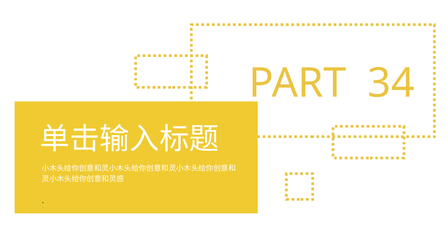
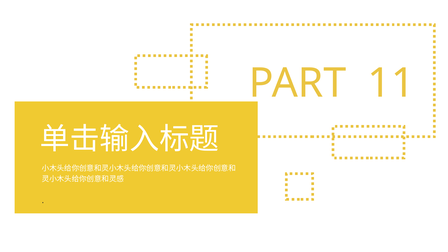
34: 34 -> 11 (391, 83)
